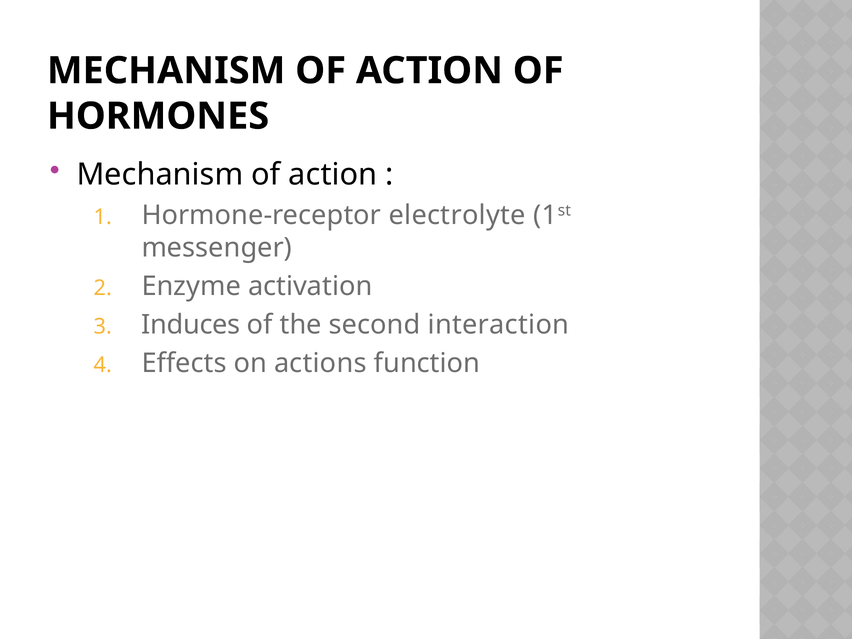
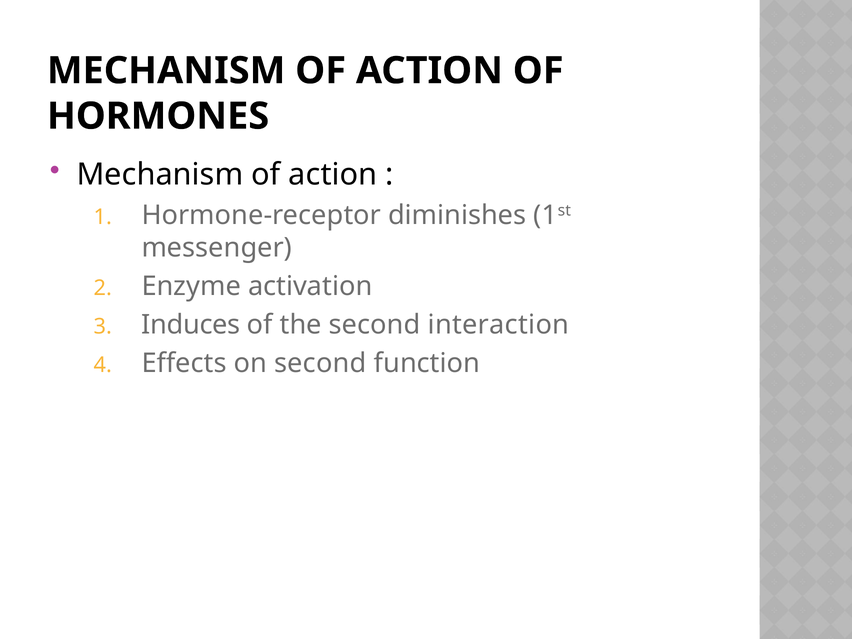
electrolyte: electrolyte -> diminishes (457, 215)
on actions: actions -> second (320, 363)
